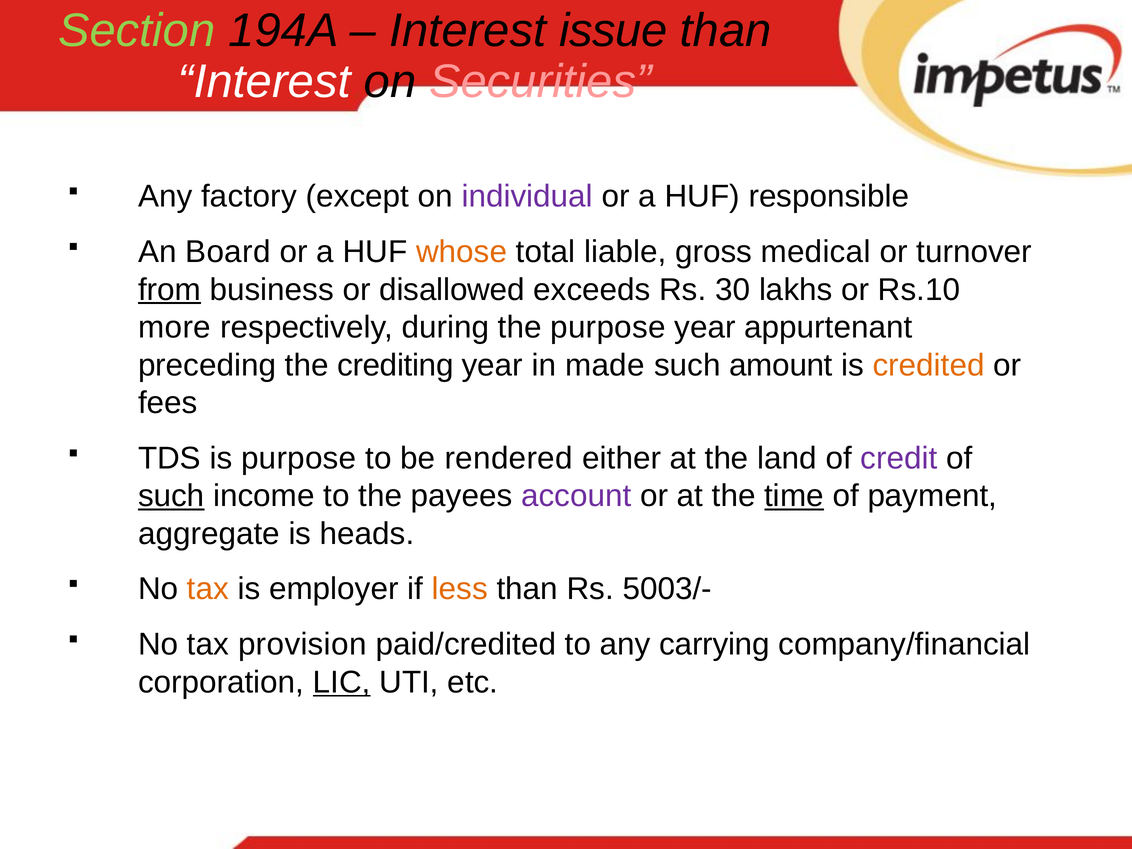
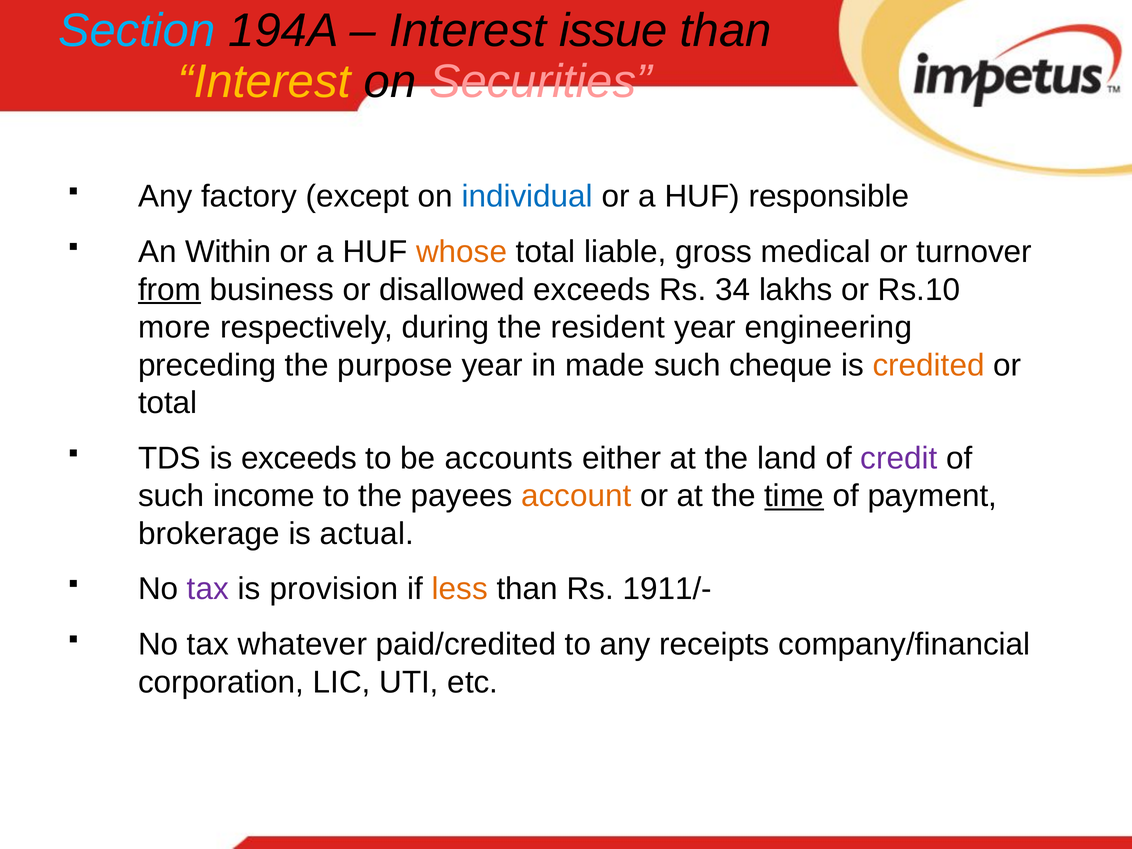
Section colour: light green -> light blue (137, 31)
Interest colour: white -> yellow (264, 82)
individual colour: purple -> blue (527, 197)
Board: Board -> Within (228, 252)
30: 30 -> 34 (733, 290)
the purpose: purpose -> resident (608, 327)
appurtenant: appurtenant -> engineering (828, 327)
crediting: crediting -> purpose (395, 365)
amount: amount -> cheque (781, 365)
fees: fees -> total (168, 403)
is purpose: purpose -> exceeds (299, 458)
rendered: rendered -> accounts (509, 458)
such underline: present -> none (171, 496)
account colour: purple -> orange (576, 496)
aggregate: aggregate -> brokerage (209, 534)
heads: heads -> actual (367, 534)
tax colour: orange -> purple (208, 589)
employer: employer -> provision (334, 589)
5003/-: 5003/- -> 1911/- (667, 589)
provision: provision -> whatever (302, 644)
carrying: carrying -> receipts (714, 644)
LIC underline: present -> none (342, 682)
